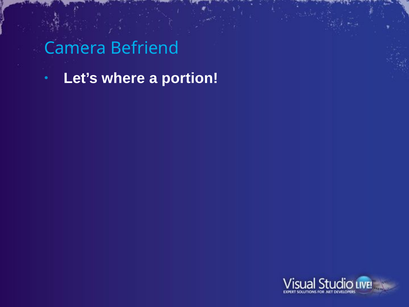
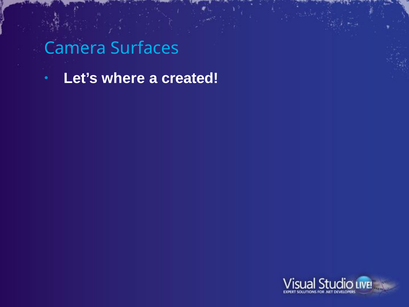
Befriend: Befriend -> Surfaces (145, 48)
portion: portion -> created (190, 78)
